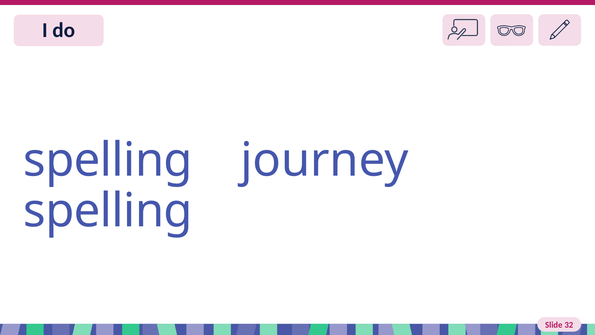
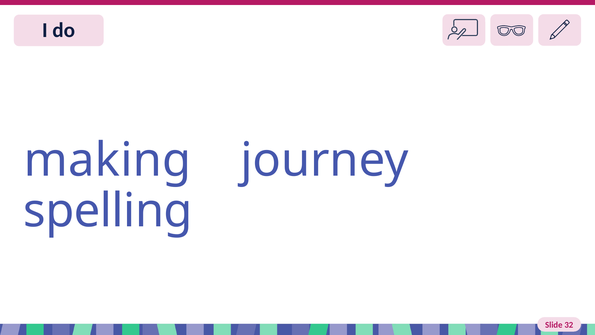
spelling: spelling -> making (108, 160)
